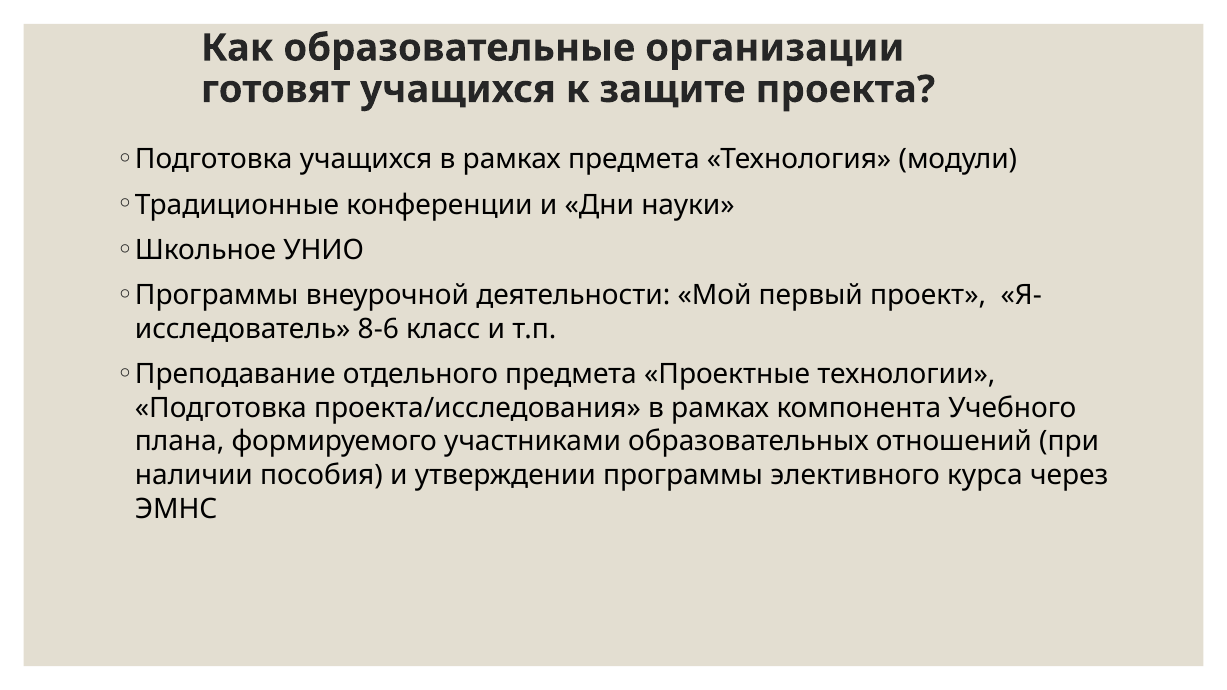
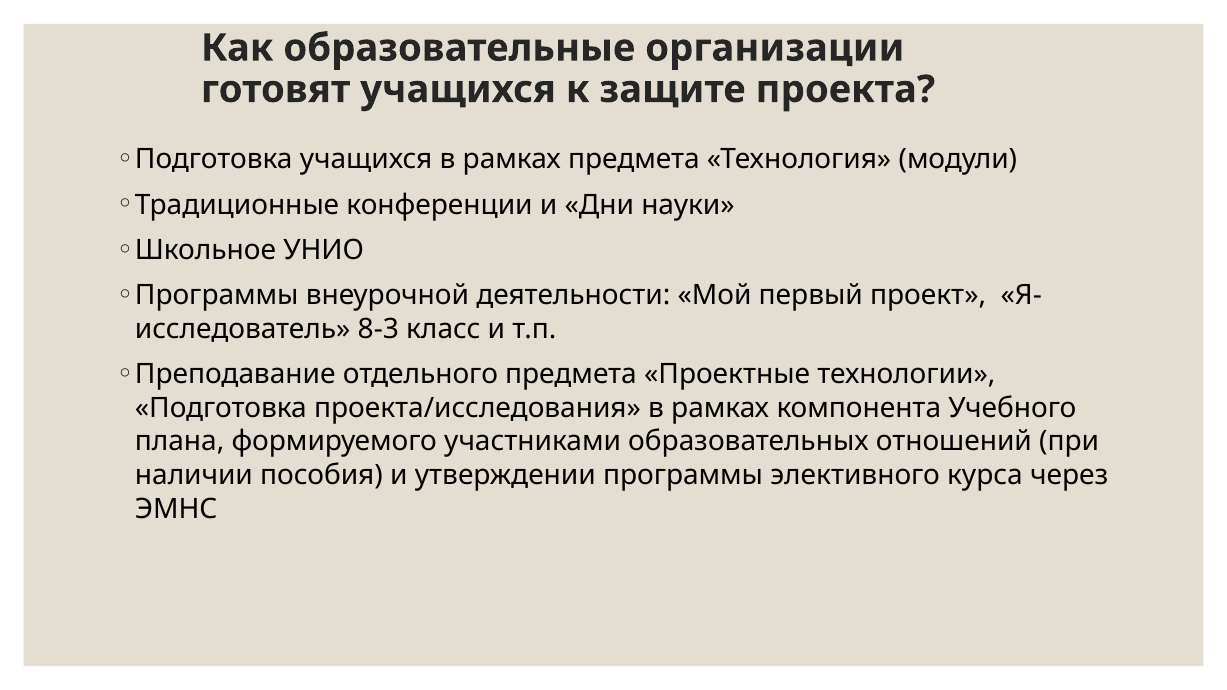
8-6: 8-6 -> 8-3 (378, 329)
